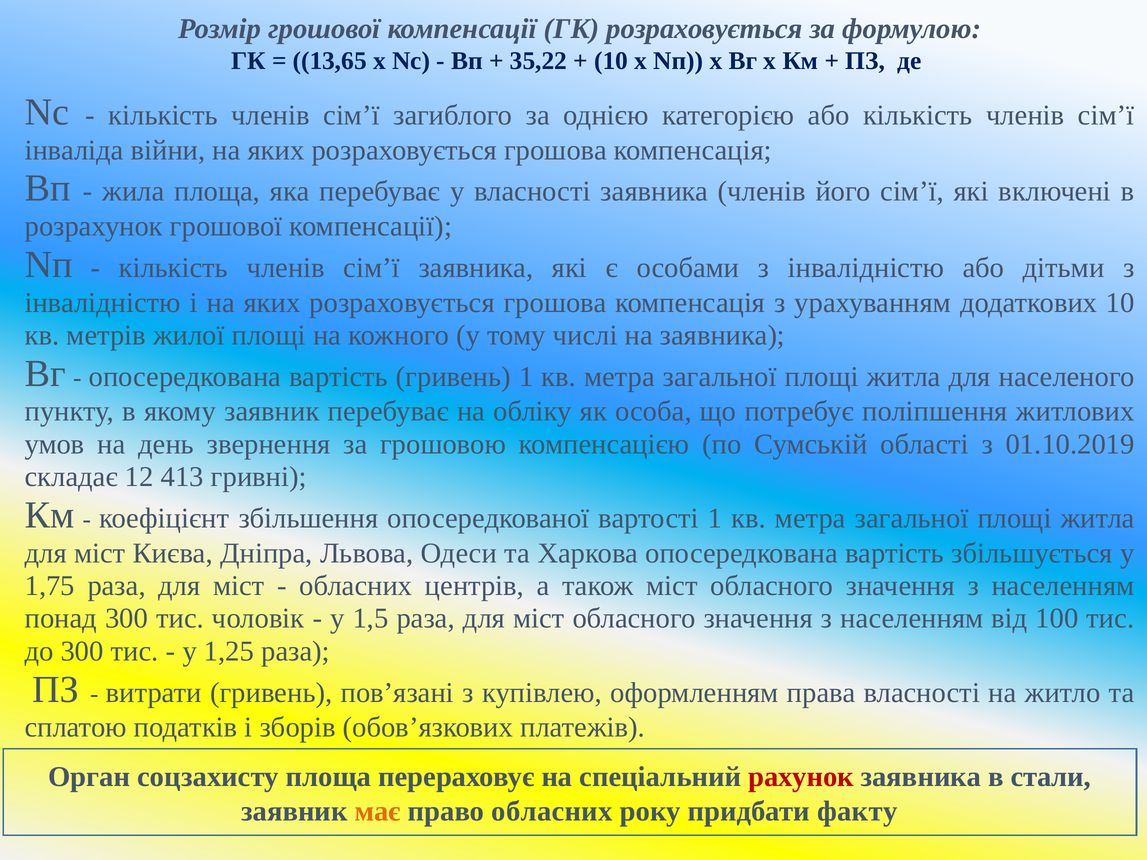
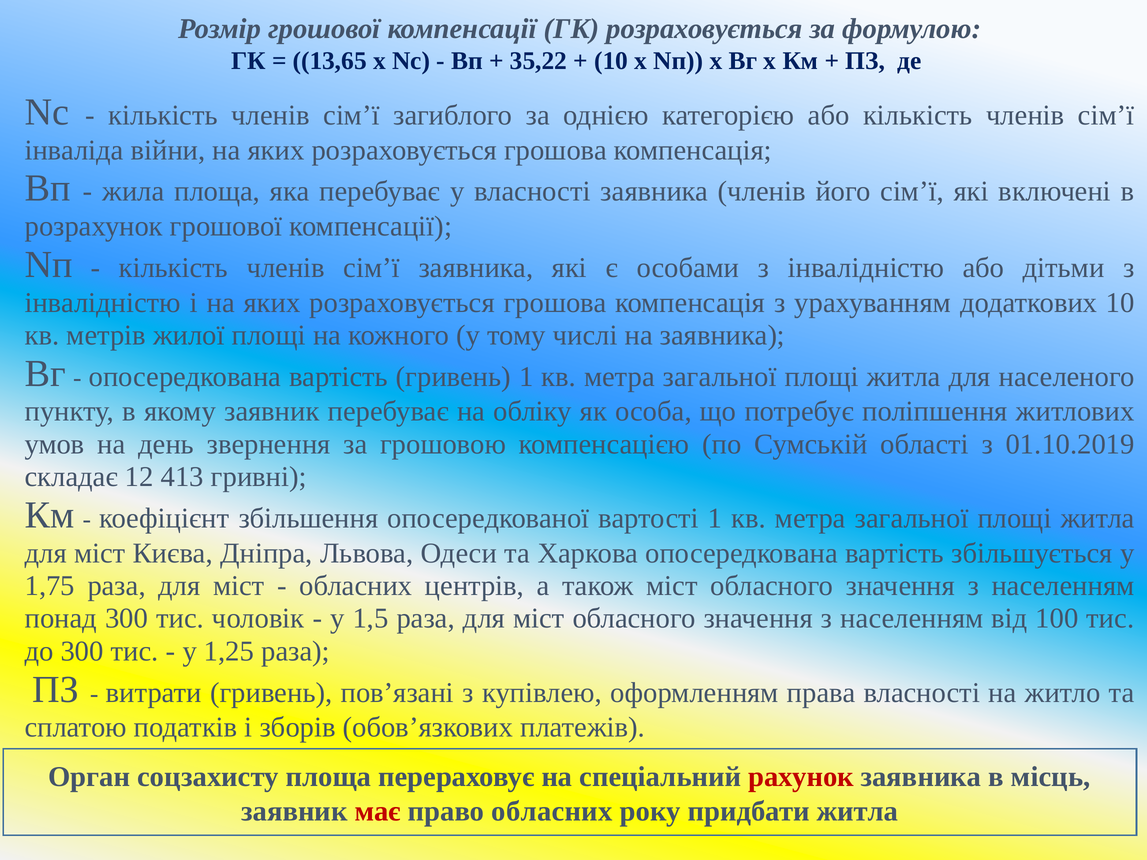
стали: стали -> місць (1051, 777)
має colour: orange -> red (378, 811)
придбати факту: факту -> житла (857, 811)
